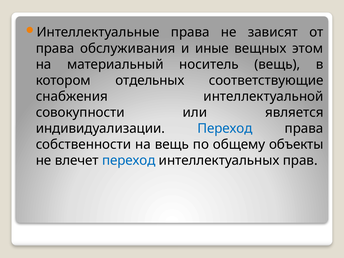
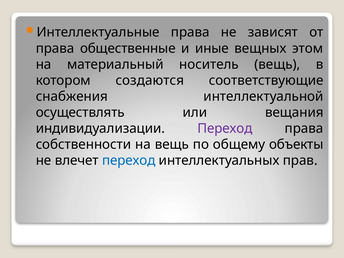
обслуживания: обслуживания -> общественные (128, 48)
отдельных: отдельных -> создаются (150, 80)
совокупности: совокупности -> осуществлять (80, 112)
является: является -> вещания (294, 112)
Переход colour: blue -> purple (225, 128)
